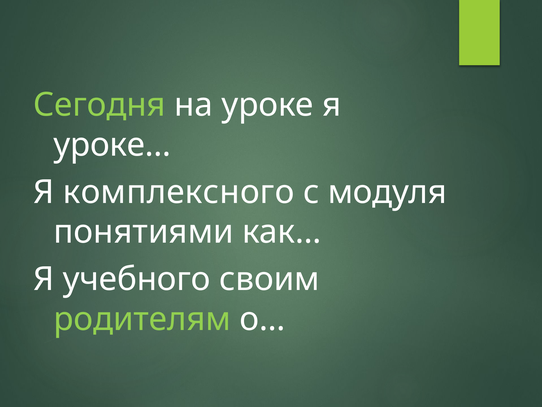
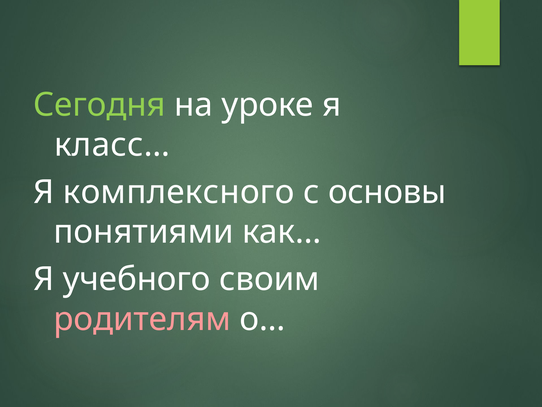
уроке…: уроке… -> класс… (112, 145)
модуля: модуля -> основы (387, 192)
родителям colour: light green -> pink (142, 319)
